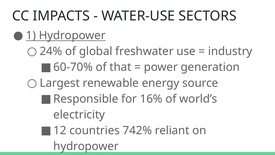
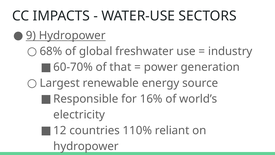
1: 1 -> 9 (31, 35)
24%: 24% -> 68% (51, 51)
742%: 742% -> 110% (137, 130)
